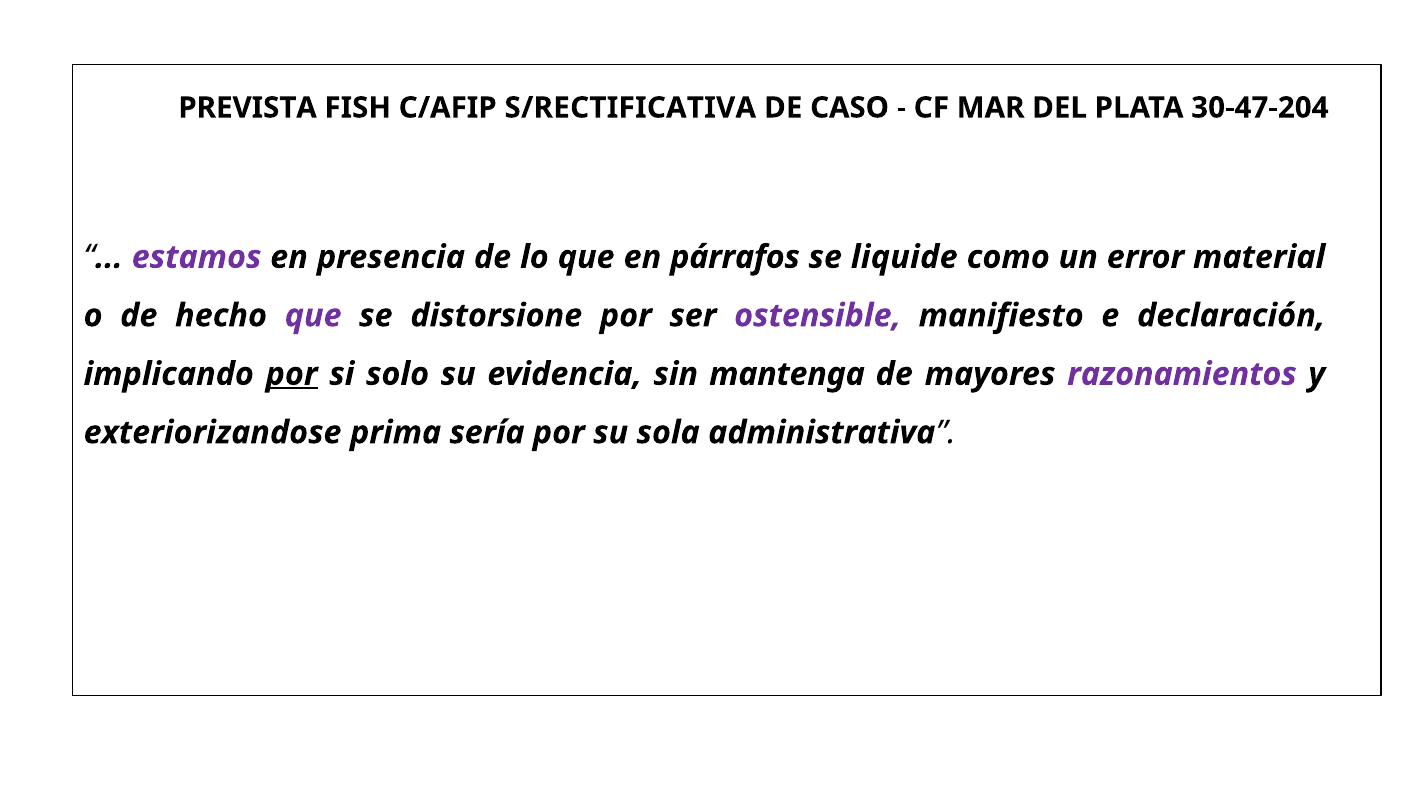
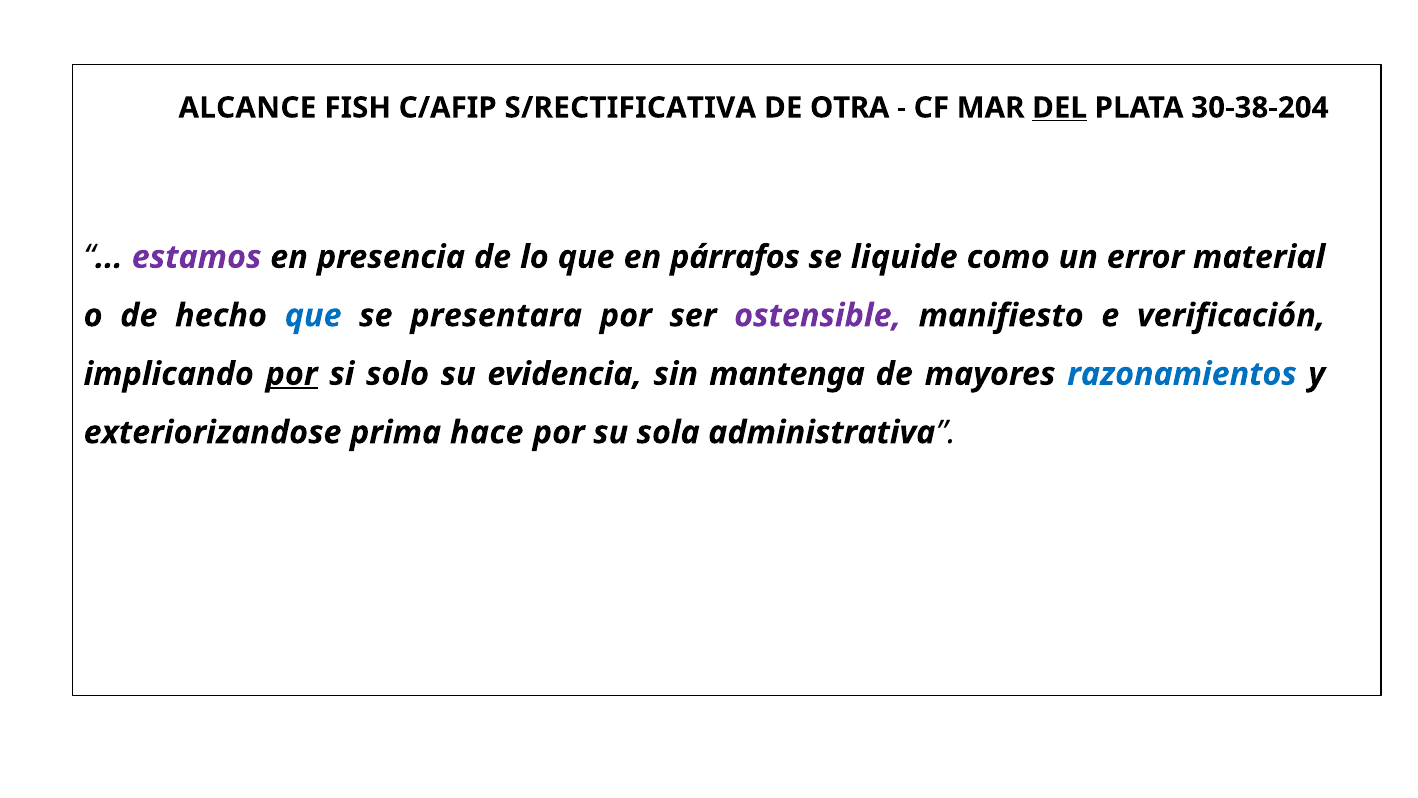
PREVISTA: PREVISTA -> ALCANCE (247, 108)
CASO: CASO -> OTRA (850, 108)
DEL underline: none -> present (1060, 108)
30-47-204: 30-47-204 -> 30-38-204 (1260, 108)
que colour: purple -> blue (313, 315)
distorsione: distorsione -> presentara (496, 315)
declaración: declaración -> verificación (1231, 315)
razonamientos colour: purple -> blue (1182, 374)
sería: sería -> hace (487, 432)
